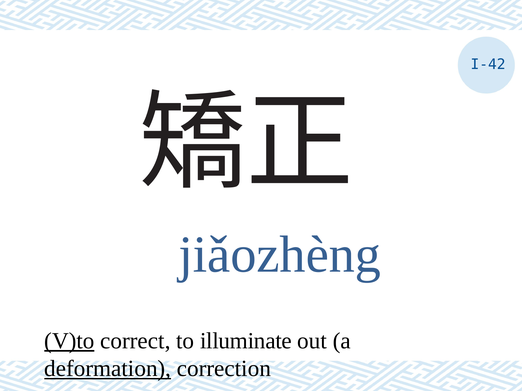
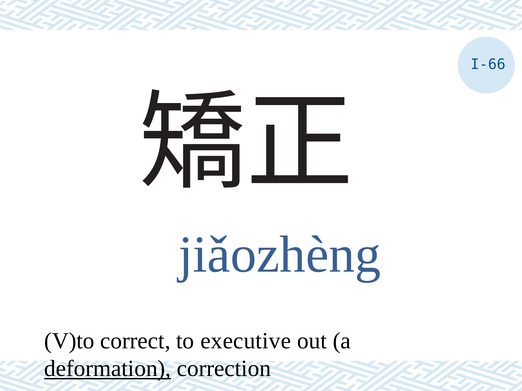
I-42: I-42 -> I-66 (488, 64)
V)to underline: present -> none (69, 341)
illuminate: illuminate -> executive (246, 341)
